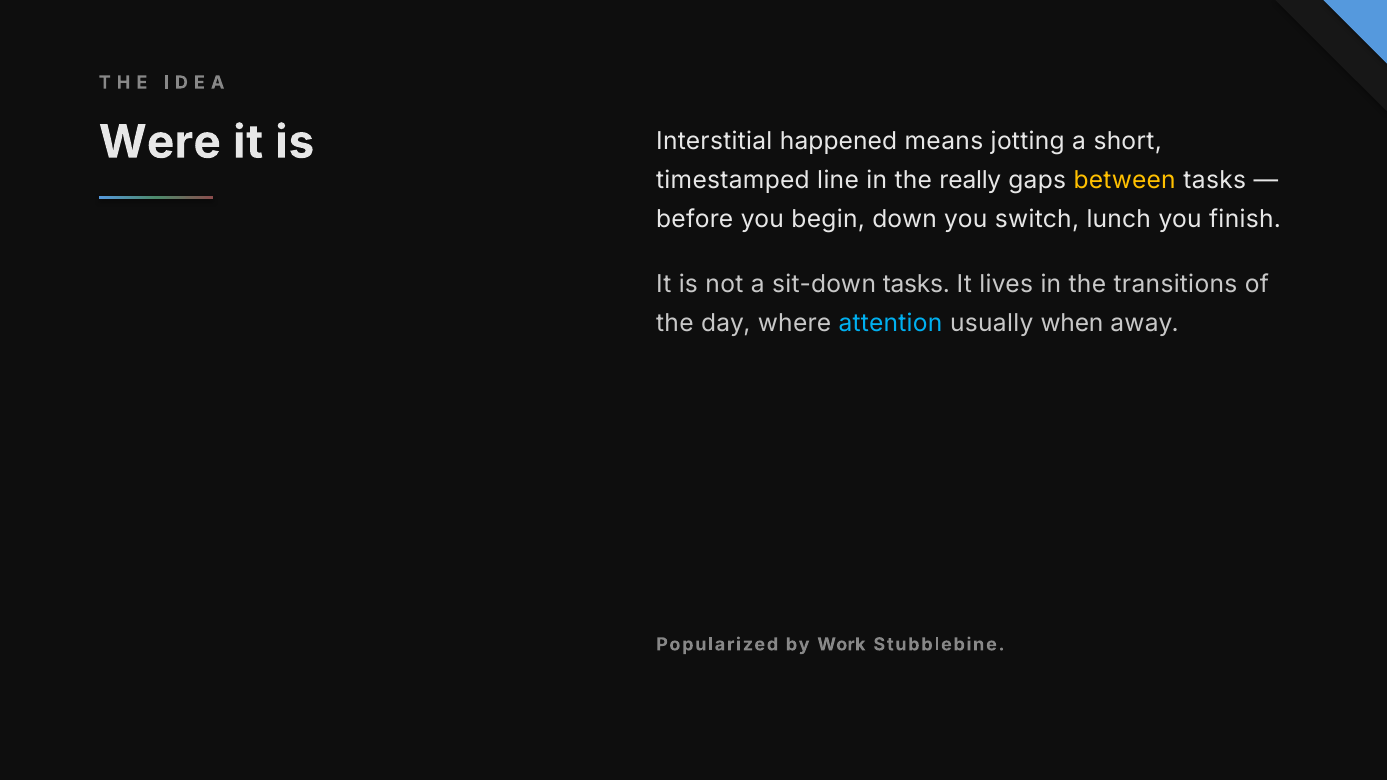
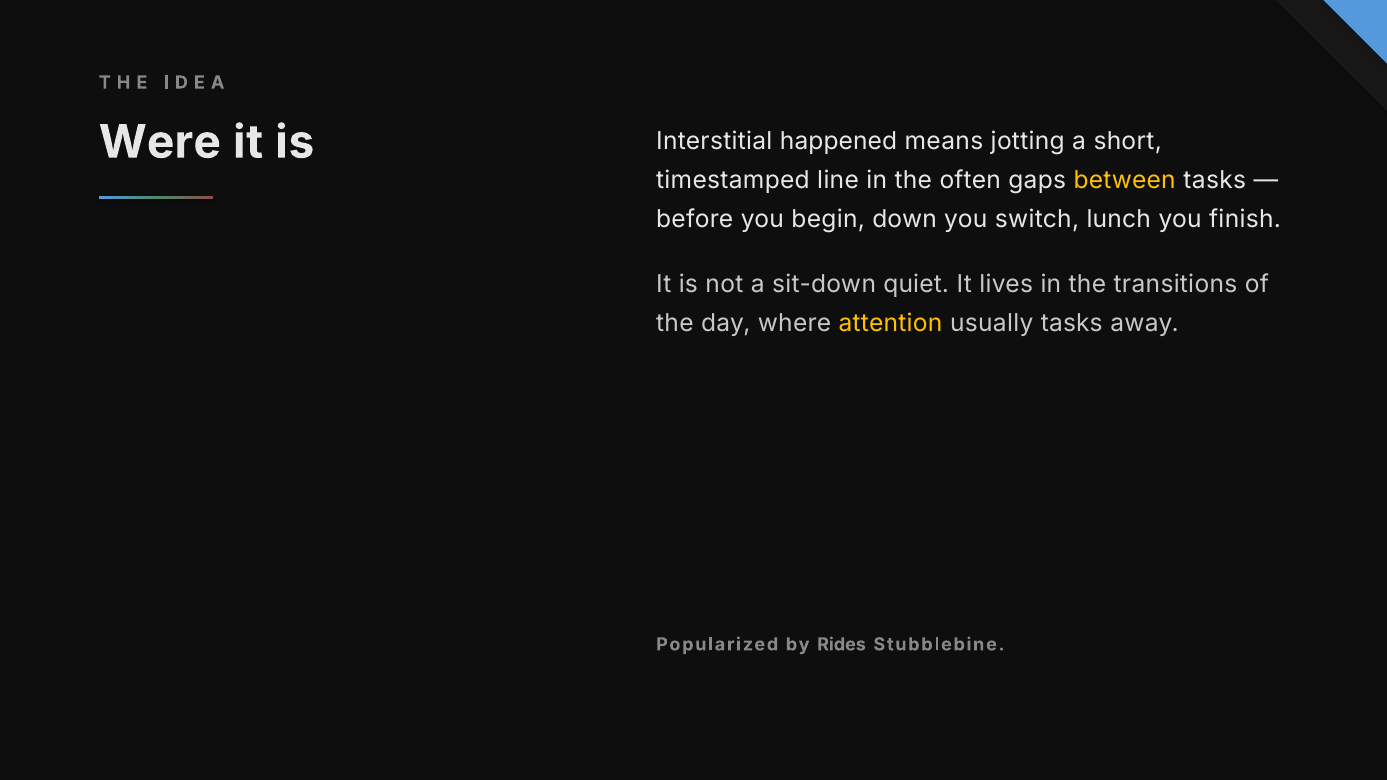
really: really -> often (970, 181)
sit-down tasks: tasks -> quiet (916, 285)
attention colour: light blue -> yellow (890, 324)
usually when: when -> tasks (1072, 324)
Work: Work -> Rides (842, 645)
